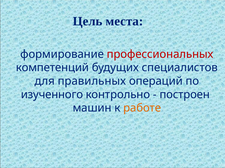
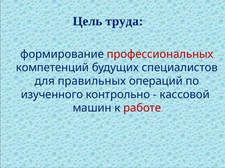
места: места -> труда (124, 21)
построен: построен -> кассовой (185, 95)
работе colour: orange -> red (142, 108)
